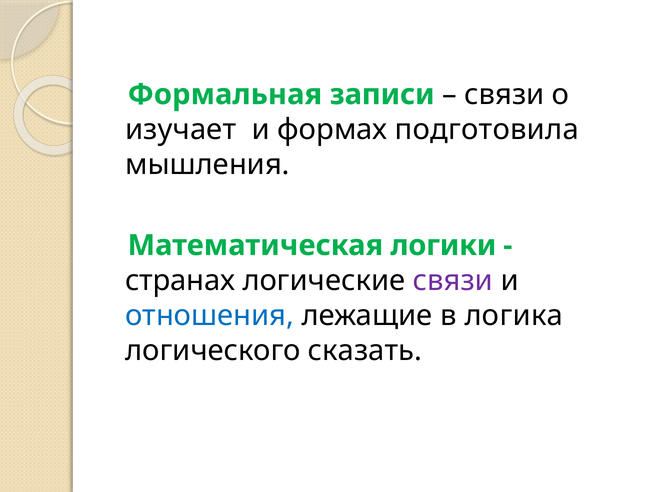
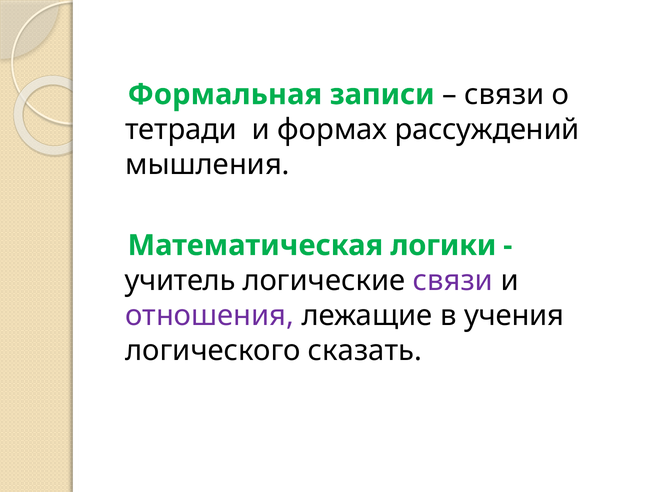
изучает: изучает -> тетради (181, 130)
подготовила: подготовила -> рассуждений (487, 130)
странах: странах -> учитель (180, 281)
отношения colour: blue -> purple (210, 316)
логика: логика -> учения (514, 316)
